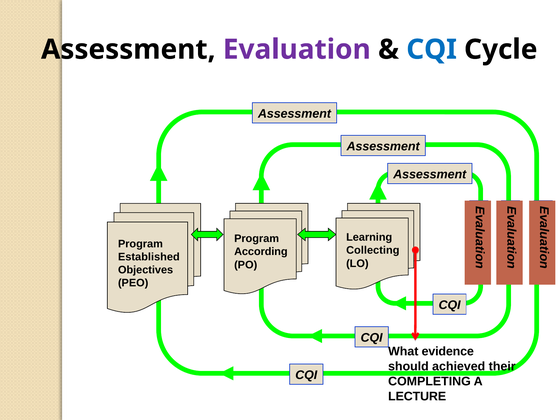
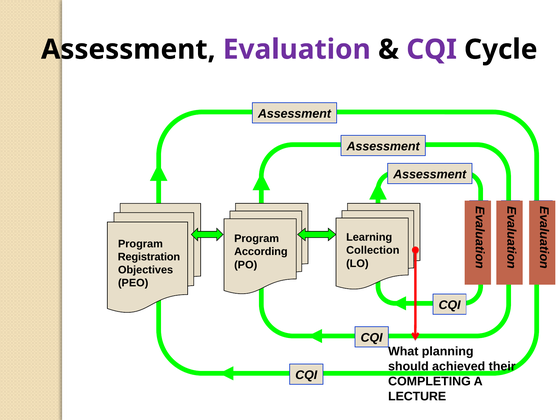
CQI colour: blue -> purple (432, 49)
Collecting: Collecting -> Collection (373, 250)
Established: Established -> Registration (149, 257)
evidence: evidence -> planning (448, 352)
